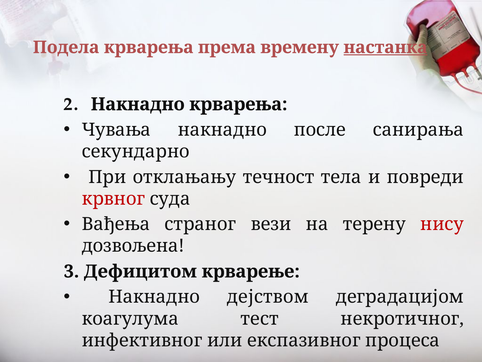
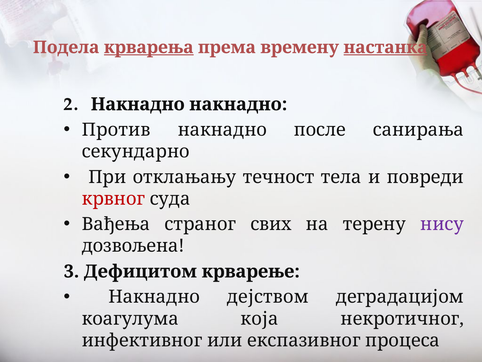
крварења underline: none -> present (149, 47)
Накнадно крварења: крварења -> накнадно (238, 104)
Чувања: Чувања -> Против (116, 130)
вези: вези -> свих (271, 224)
нису colour: red -> purple (442, 224)
тест: тест -> која (260, 318)
